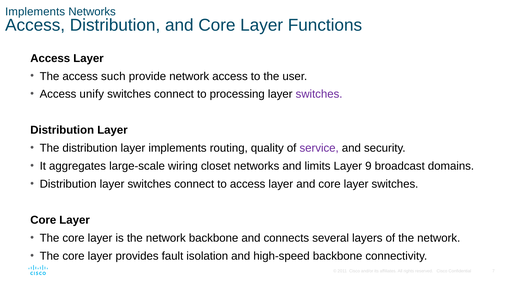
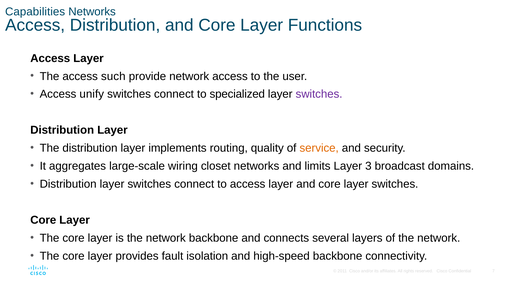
Implements: Implements -> Capabilities (35, 12)
processing: processing -> specialized (237, 94)
service colour: purple -> orange (319, 148)
9: 9 -> 3 (368, 166)
